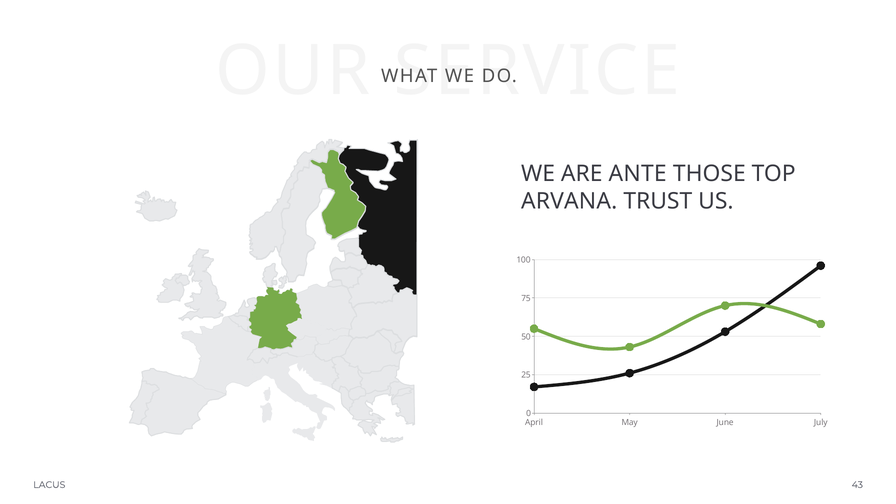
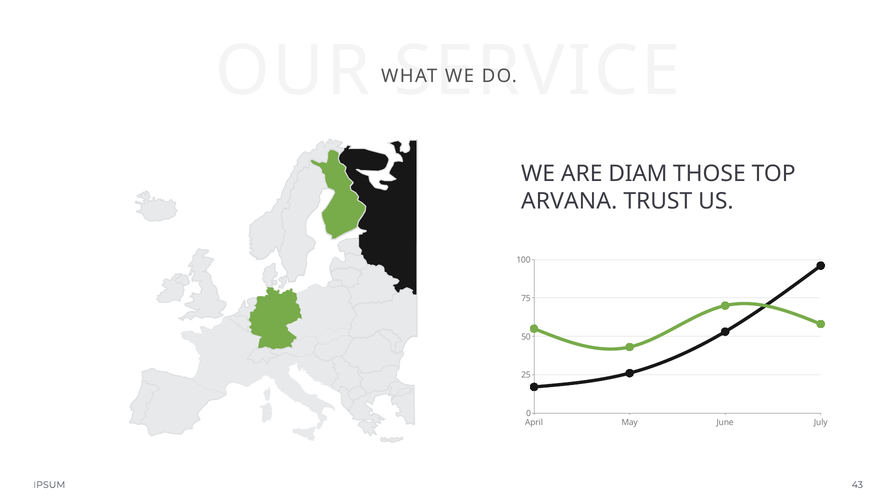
ANTE: ANTE -> DIAM (638, 174)
LACUS: LACUS -> IPSUM (49, 485)
